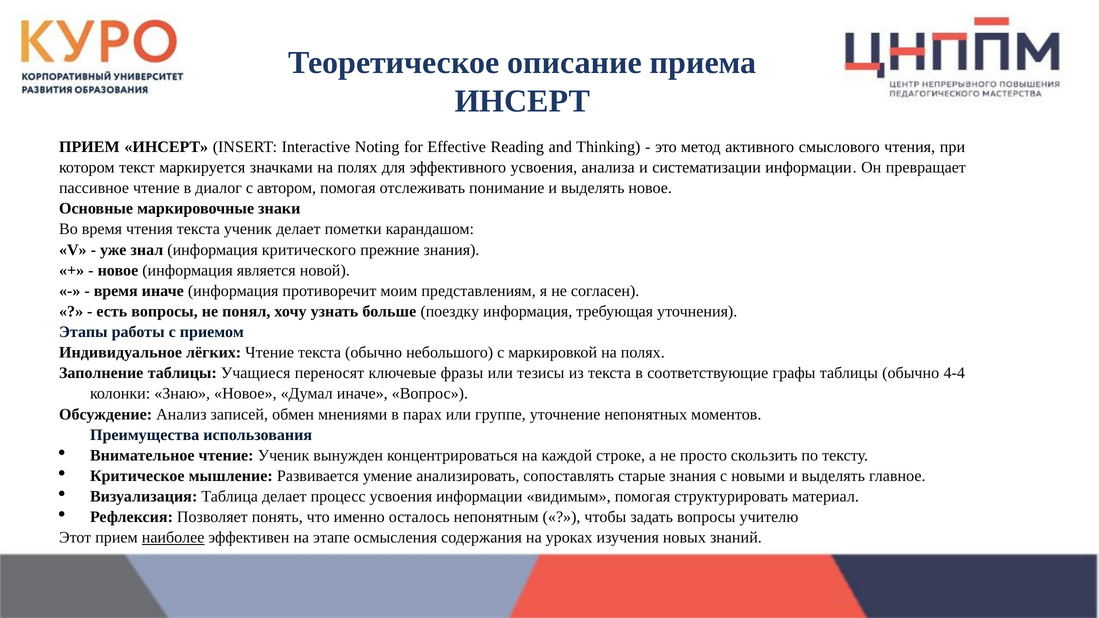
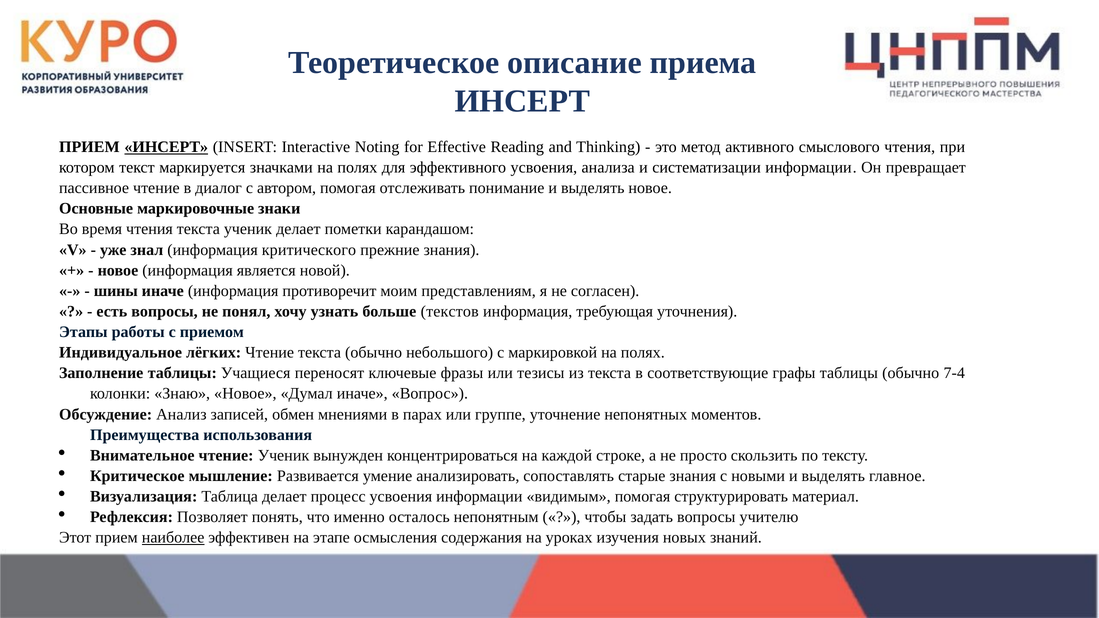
ИНСЕРТ underline: none -> present (166, 147)
время: время -> шины (116, 291)
поездку: поездку -> текстов (450, 312)
4-4: 4-4 -> 7-4 (954, 373)
